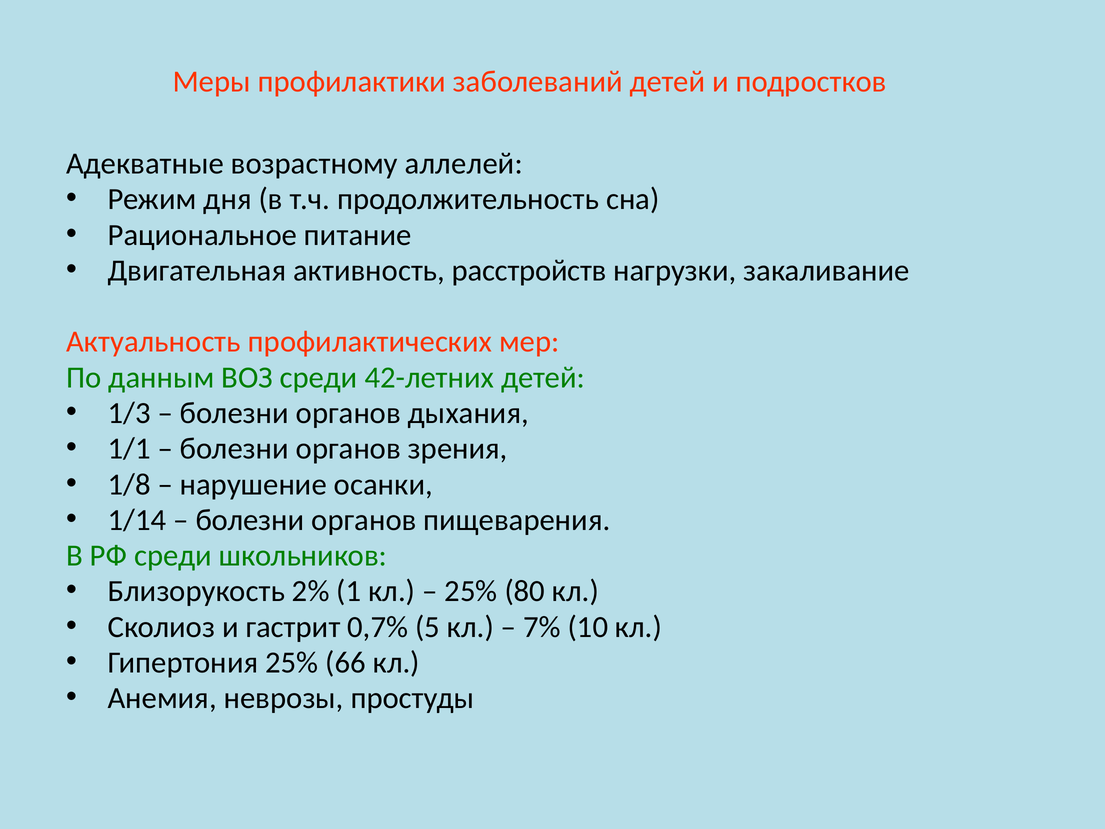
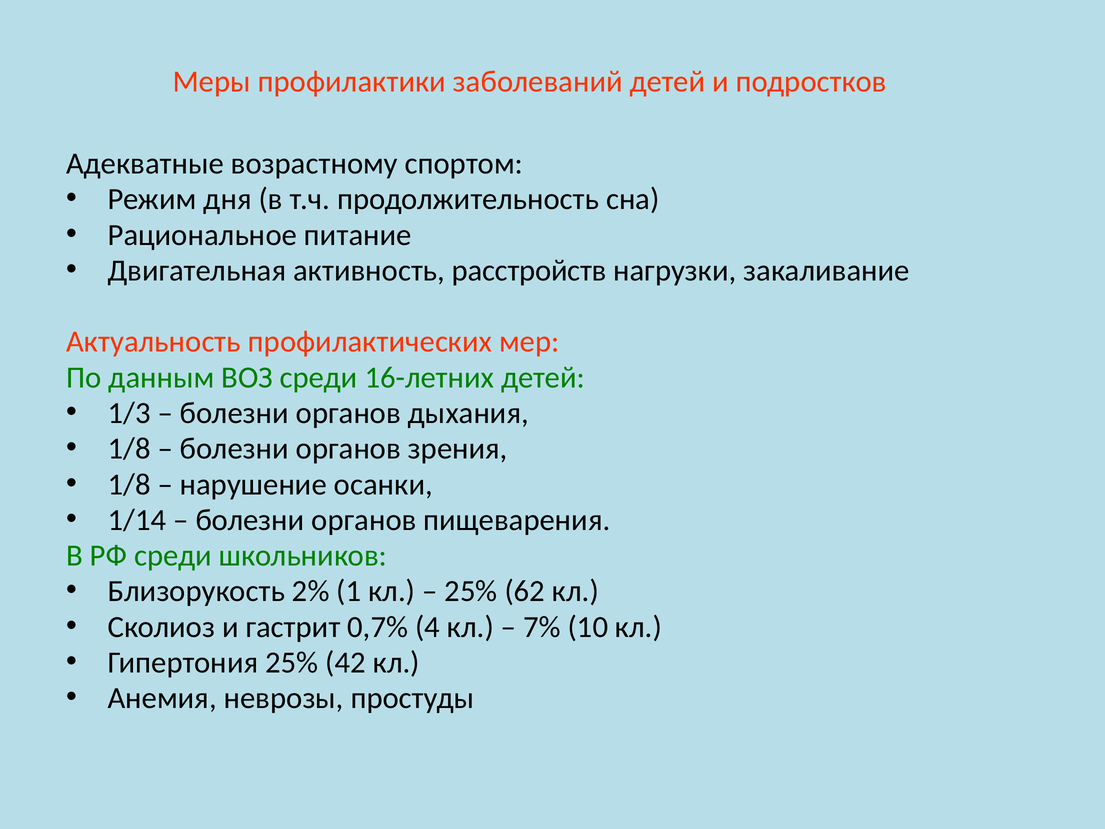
аллелей: аллелей -> спортом (464, 164)
42-летних: 42-летних -> 16-летних (429, 377)
1/1: 1/1 -> 1/8 (129, 449)
80: 80 -> 62 (525, 591)
5: 5 -> 4 (428, 627)
66: 66 -> 42 (345, 662)
